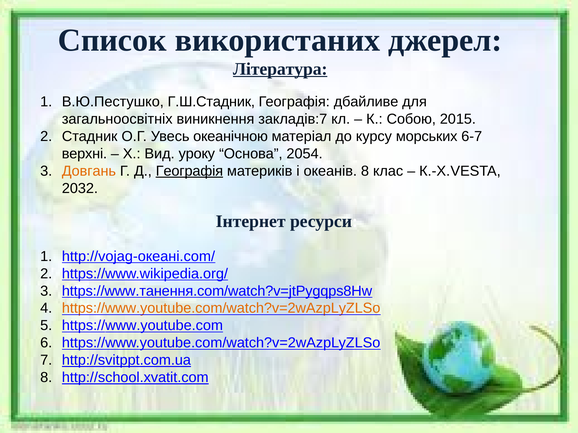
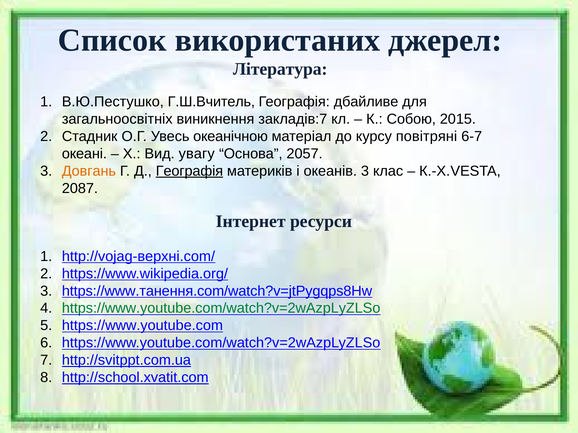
Література underline: present -> none (280, 69)
Г.Ш.Стадник: Г.Ш.Стадник -> Г.Ш.Вчитель (211, 102)
морських: морських -> повітряні (427, 136)
верхні: верхні -> океані (84, 154)
уроку: уроку -> увагу (197, 154)
2054: 2054 -> 2057 (305, 154)
океанів 8: 8 -> 3 (365, 171)
2032: 2032 -> 2087 (80, 188)
http://vojag-океані.com/: http://vojag-океані.com/ -> http://vojag-верхні.com/ (138, 257)
https://www.youtube.com/watch?v=2wAzpLyZLSo colour: orange -> green (221, 309)
